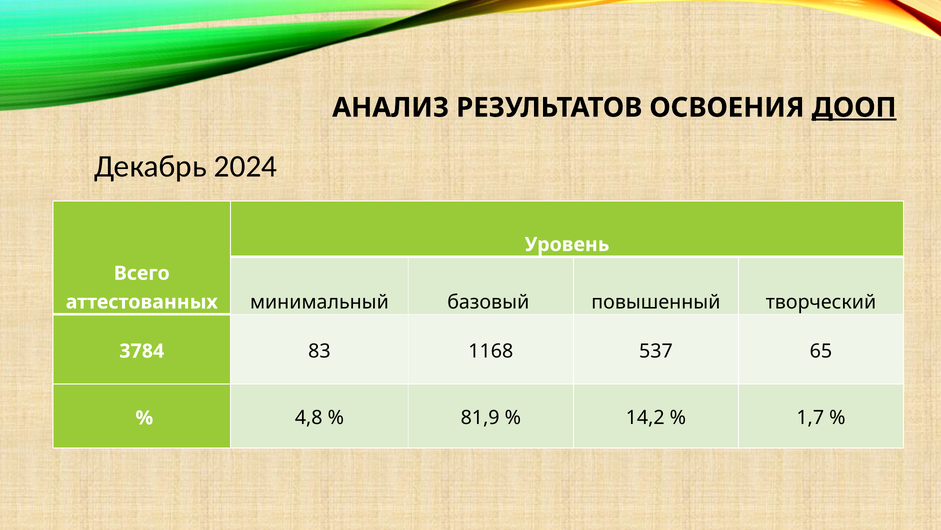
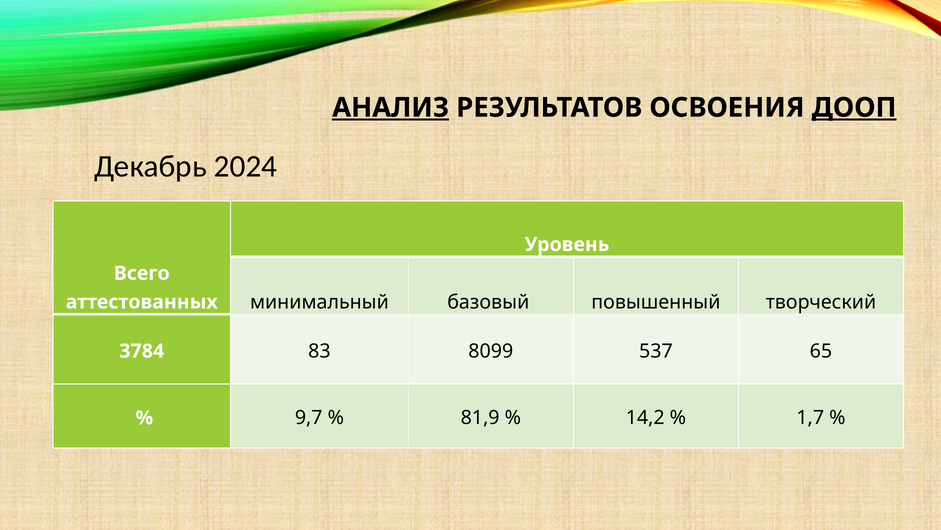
АНАЛИЗ underline: none -> present (391, 107)
1168: 1168 -> 8099 (491, 351)
4,8: 4,8 -> 9,7 (309, 417)
